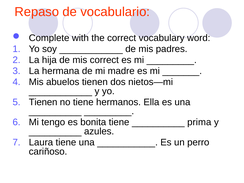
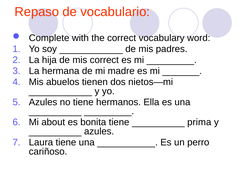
Tienen: Tienen -> Azules (43, 102)
tengo: tengo -> about (53, 122)
